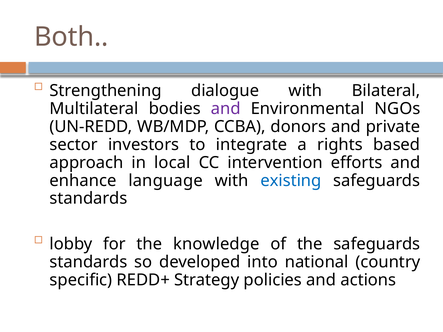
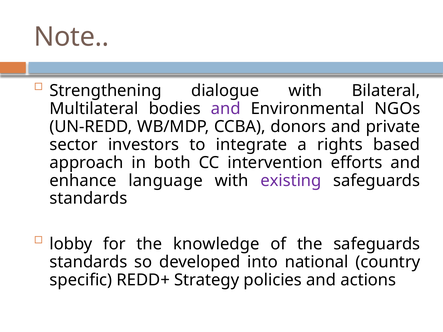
Both: Both -> Note (71, 37)
local: local -> both (172, 163)
existing colour: blue -> purple (291, 181)
